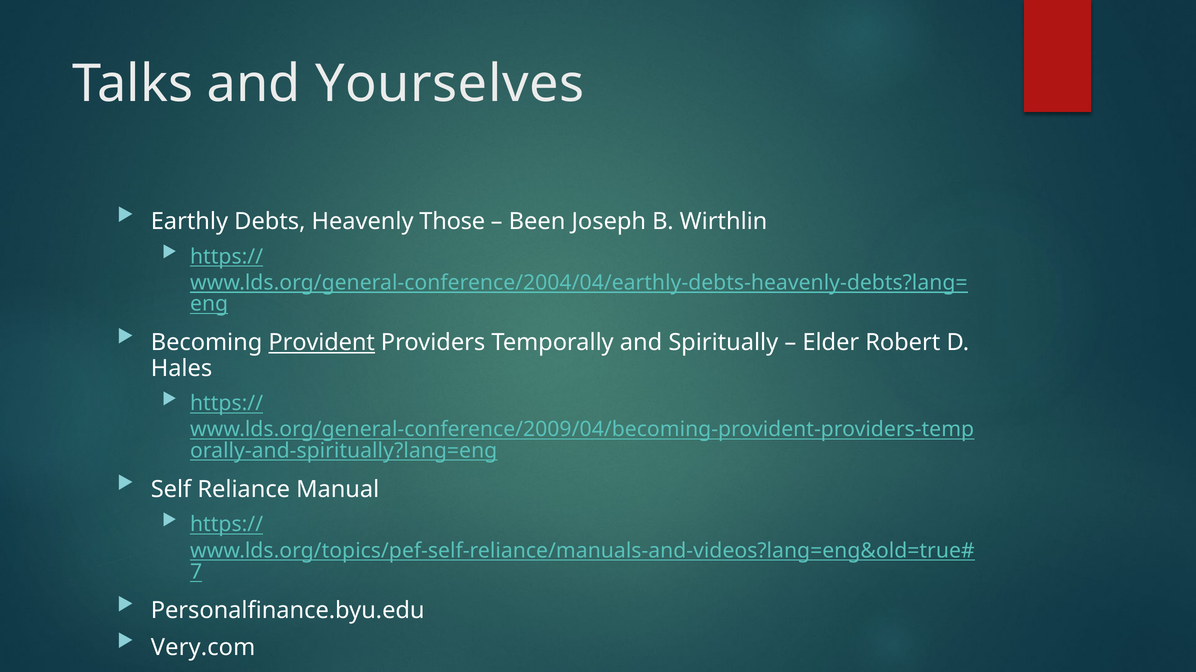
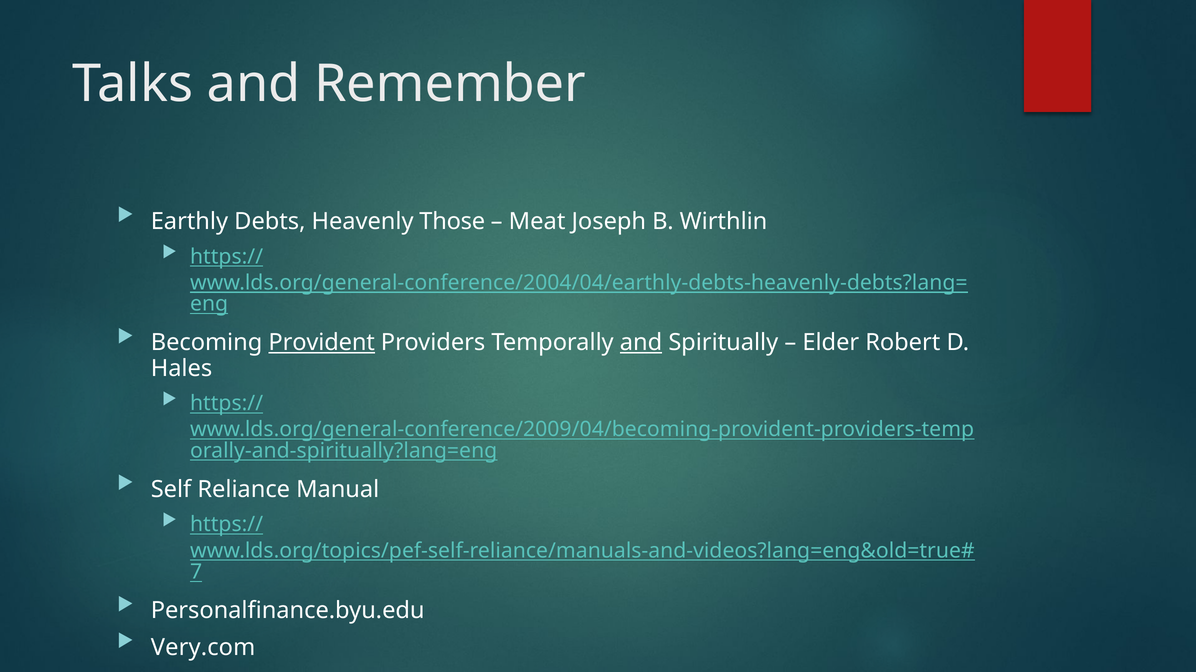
Yourselves: Yourselves -> Remember (450, 84)
Been: Been -> Meat (537, 222)
and underline: none -> present (641, 343)
